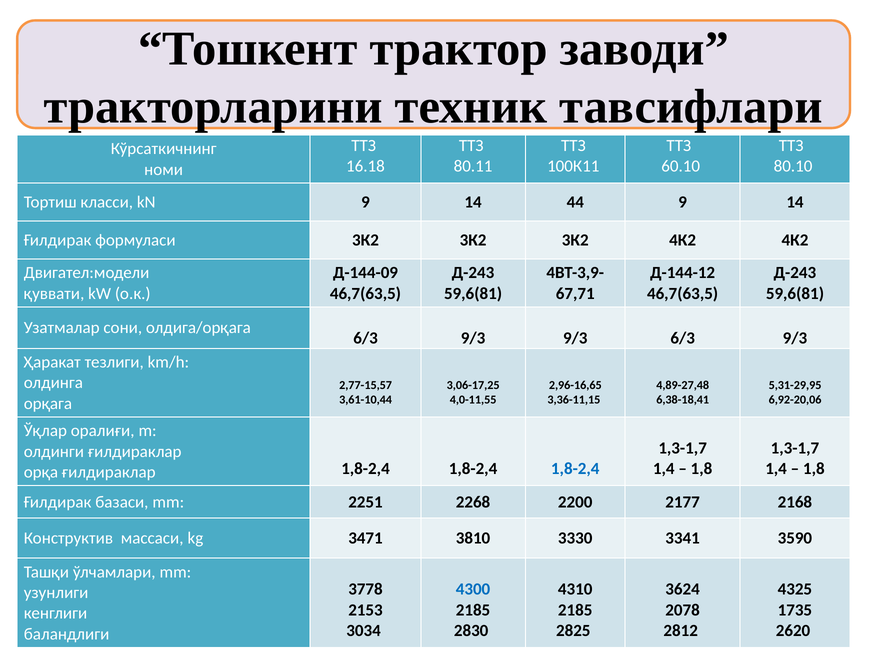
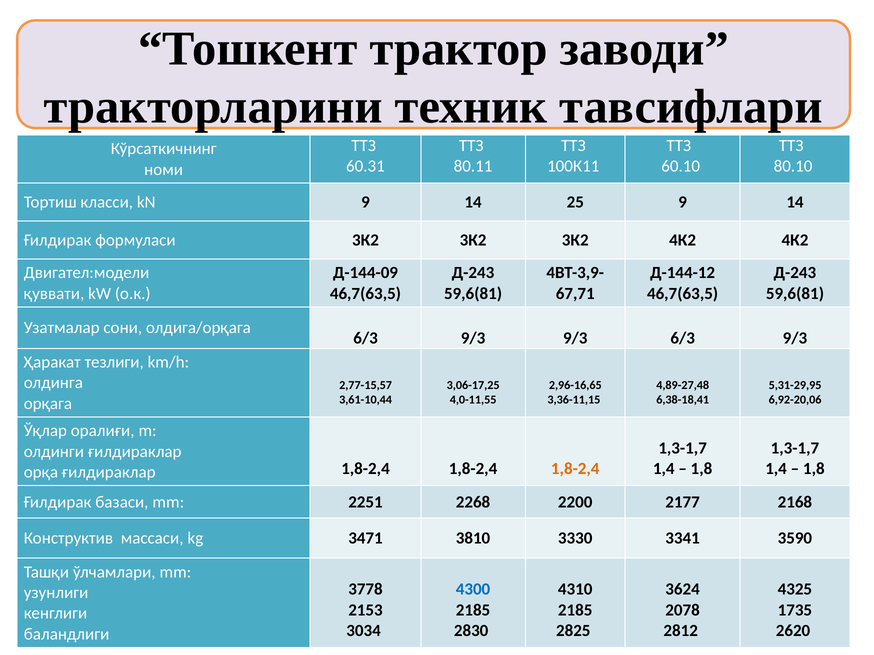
16.18: 16.18 -> 60.31 (365, 166)
44: 44 -> 25 (575, 202)
1,8-2,4 colour: blue -> orange (575, 469)
